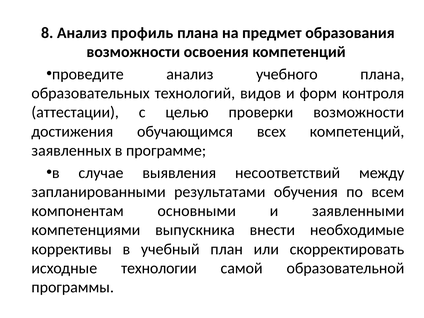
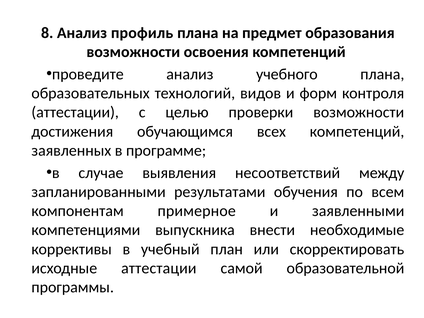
основными: основными -> примерное (197, 211)
исходные технологии: технологии -> аттестации (159, 268)
